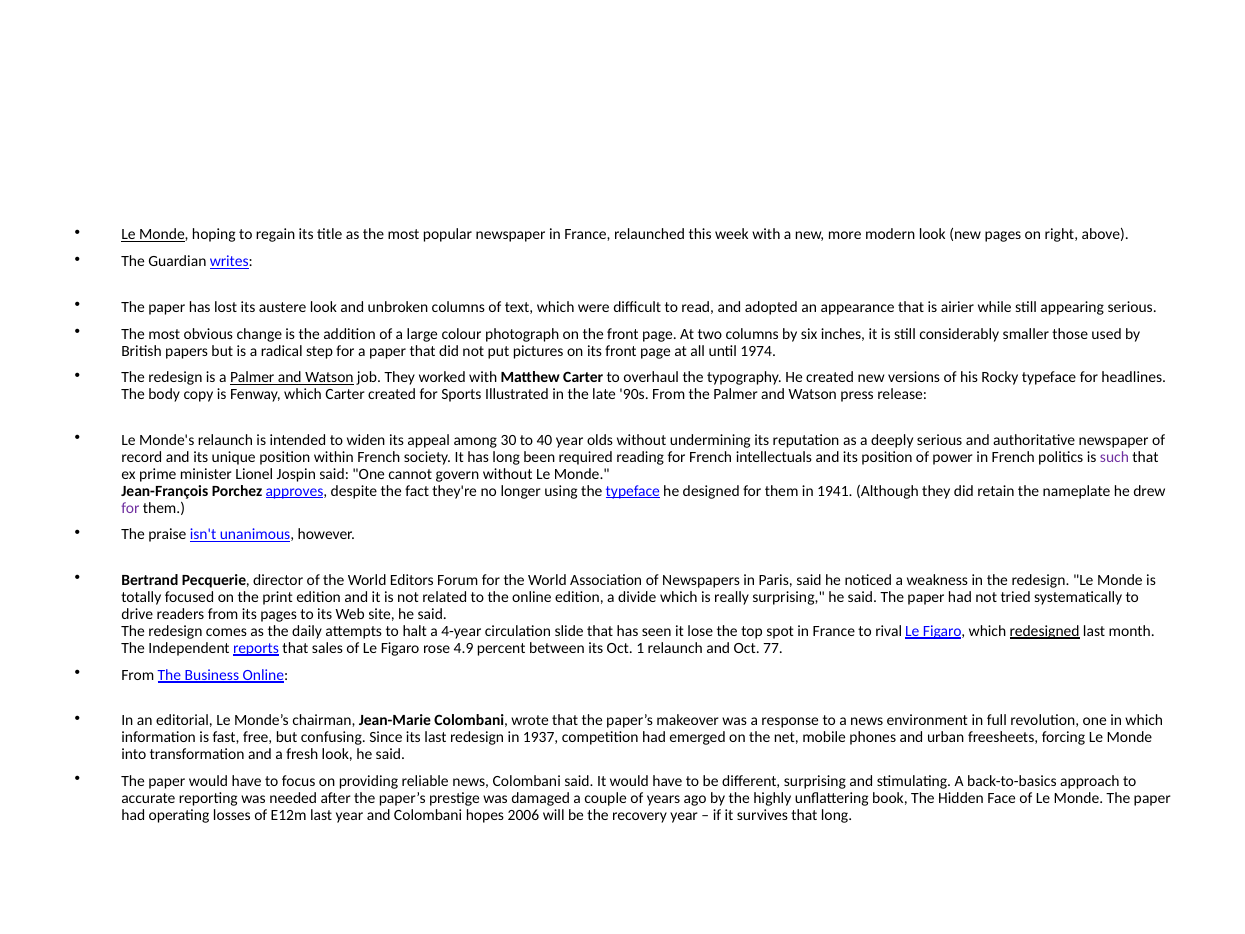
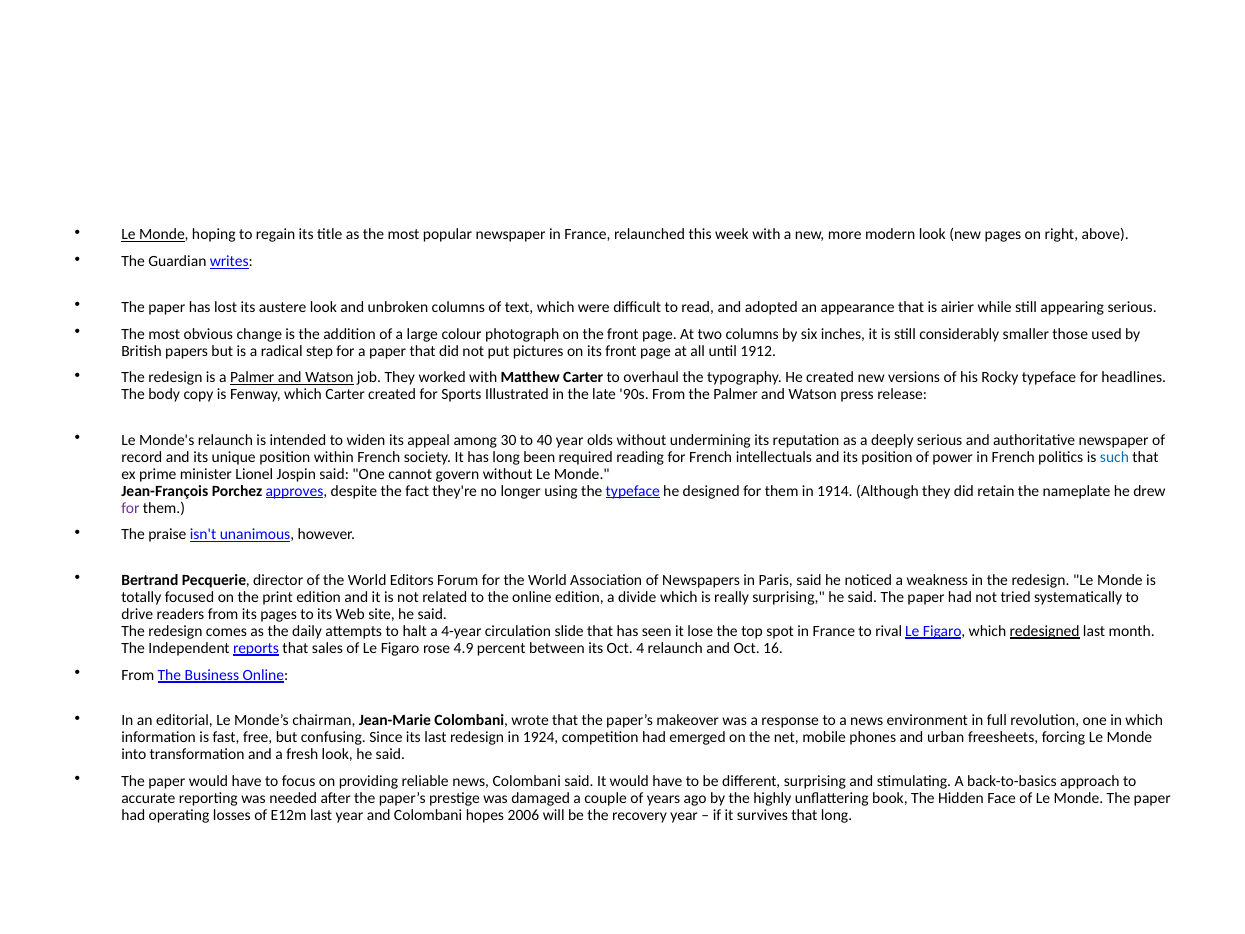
1974: 1974 -> 1912 (758, 351)
such colour: purple -> blue (1114, 457)
1941: 1941 -> 1914 (835, 491)
1: 1 -> 4 (640, 648)
77: 77 -> 16 (773, 648)
1937: 1937 -> 1924 (541, 737)
